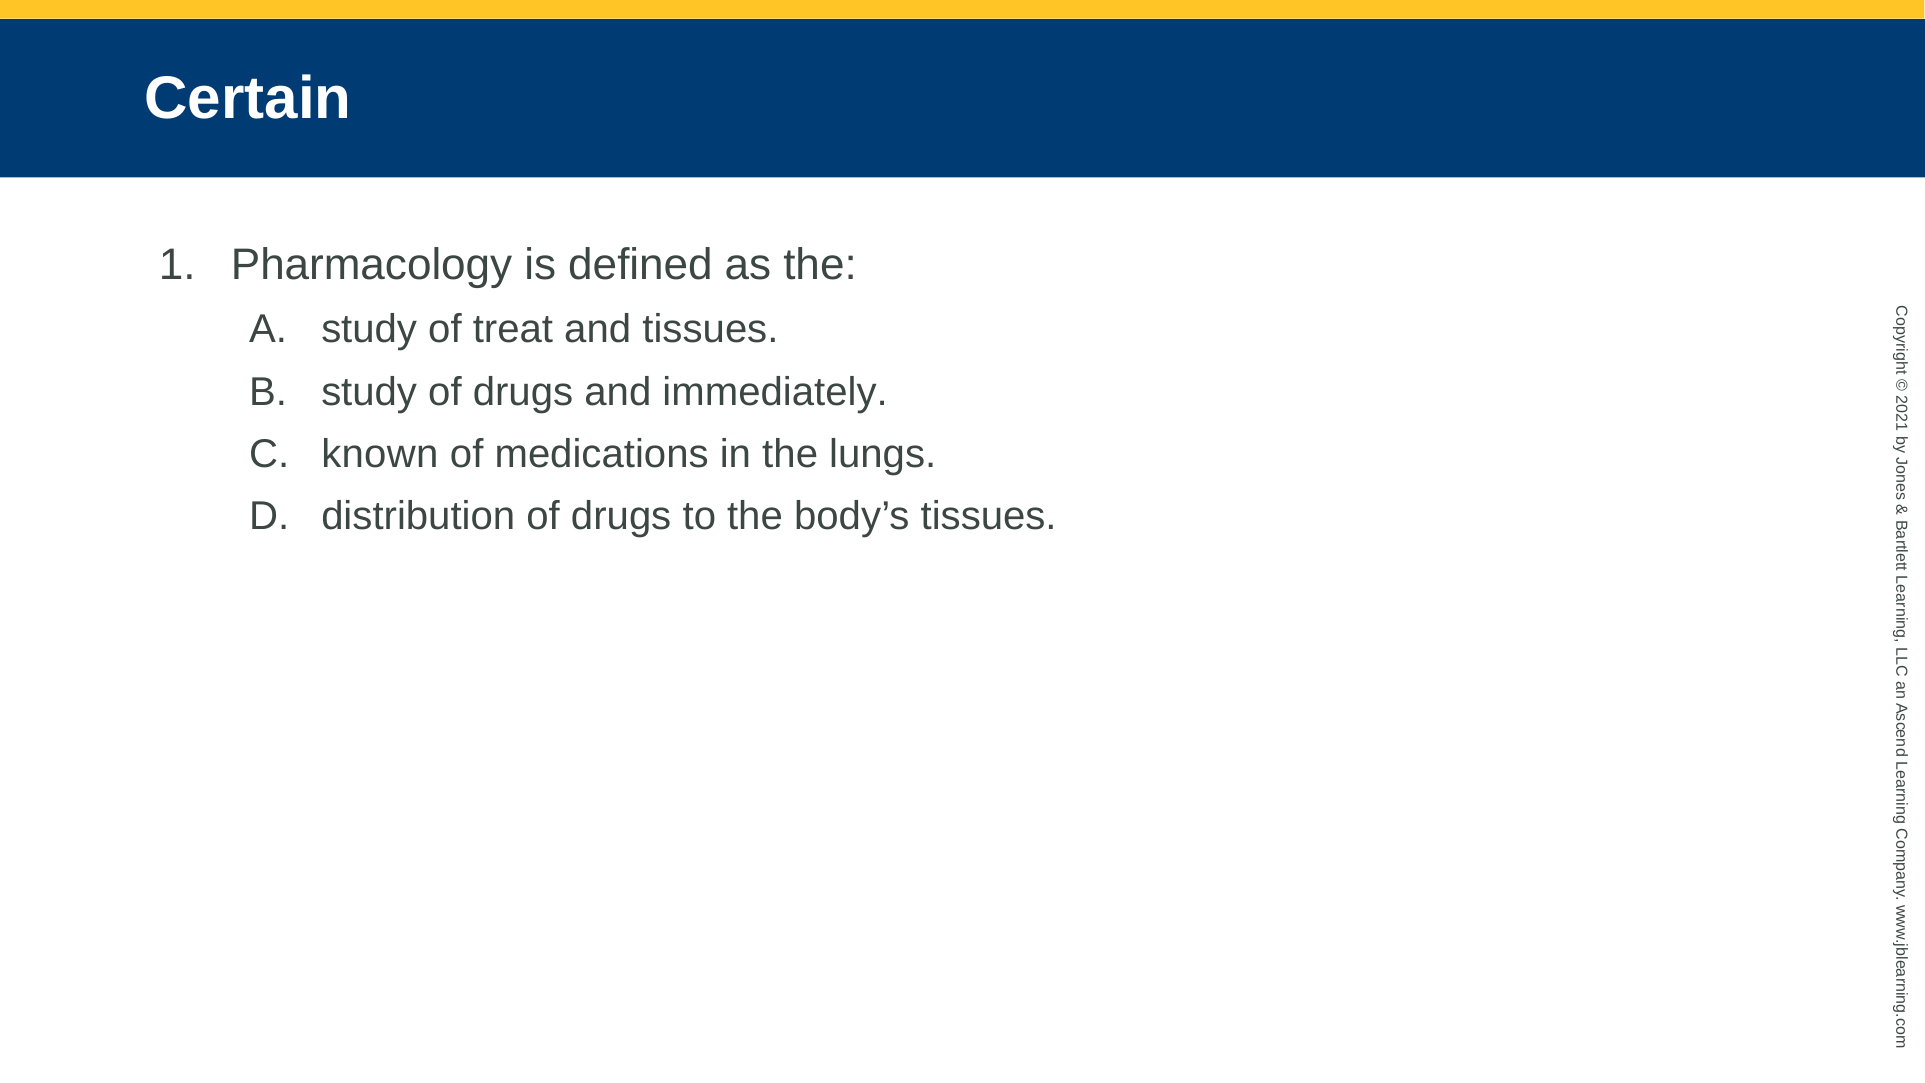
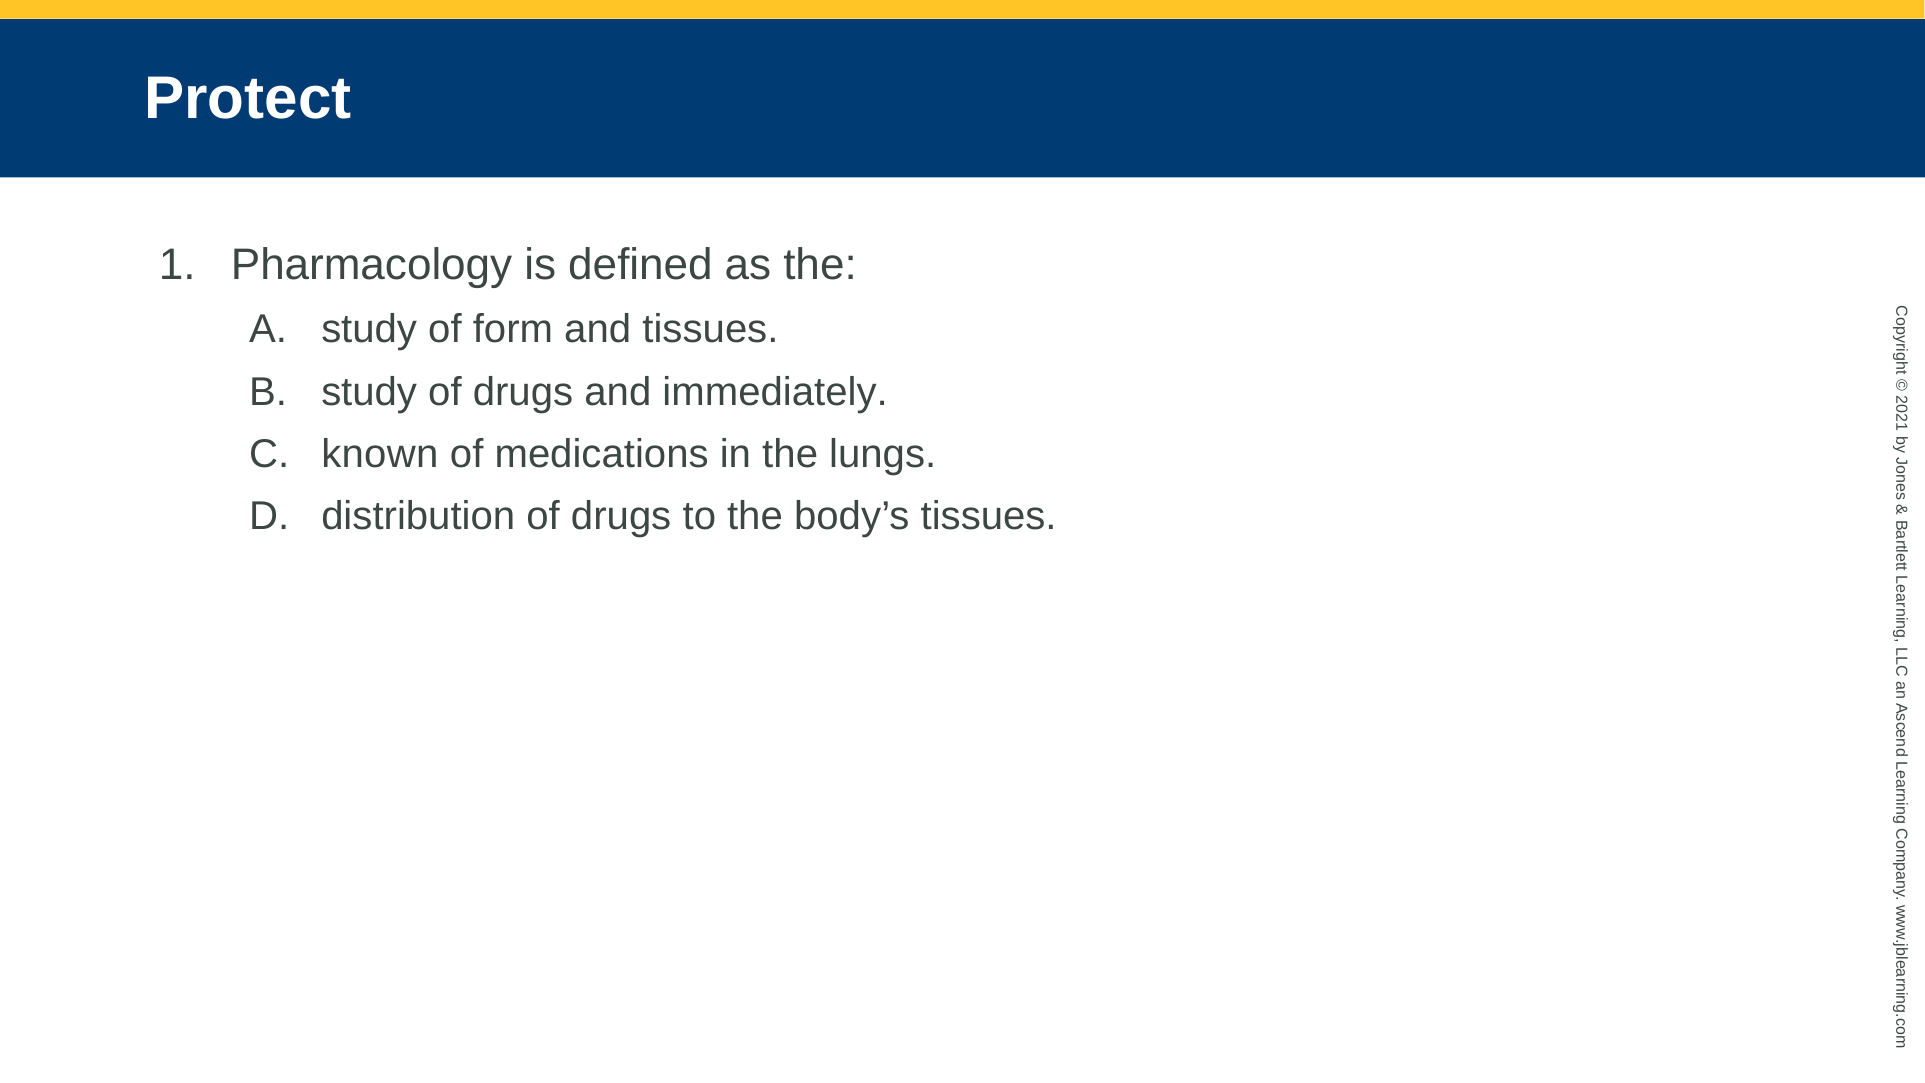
Certain: Certain -> Protect (248, 99)
treat: treat -> form (513, 330)
